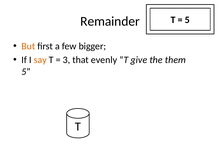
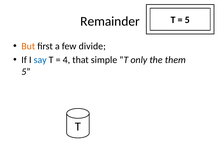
bigger: bigger -> divide (92, 46)
say colour: orange -> blue (40, 60)
3: 3 -> 4 (67, 60)
evenly: evenly -> simple (104, 60)
give: give -> only (139, 60)
